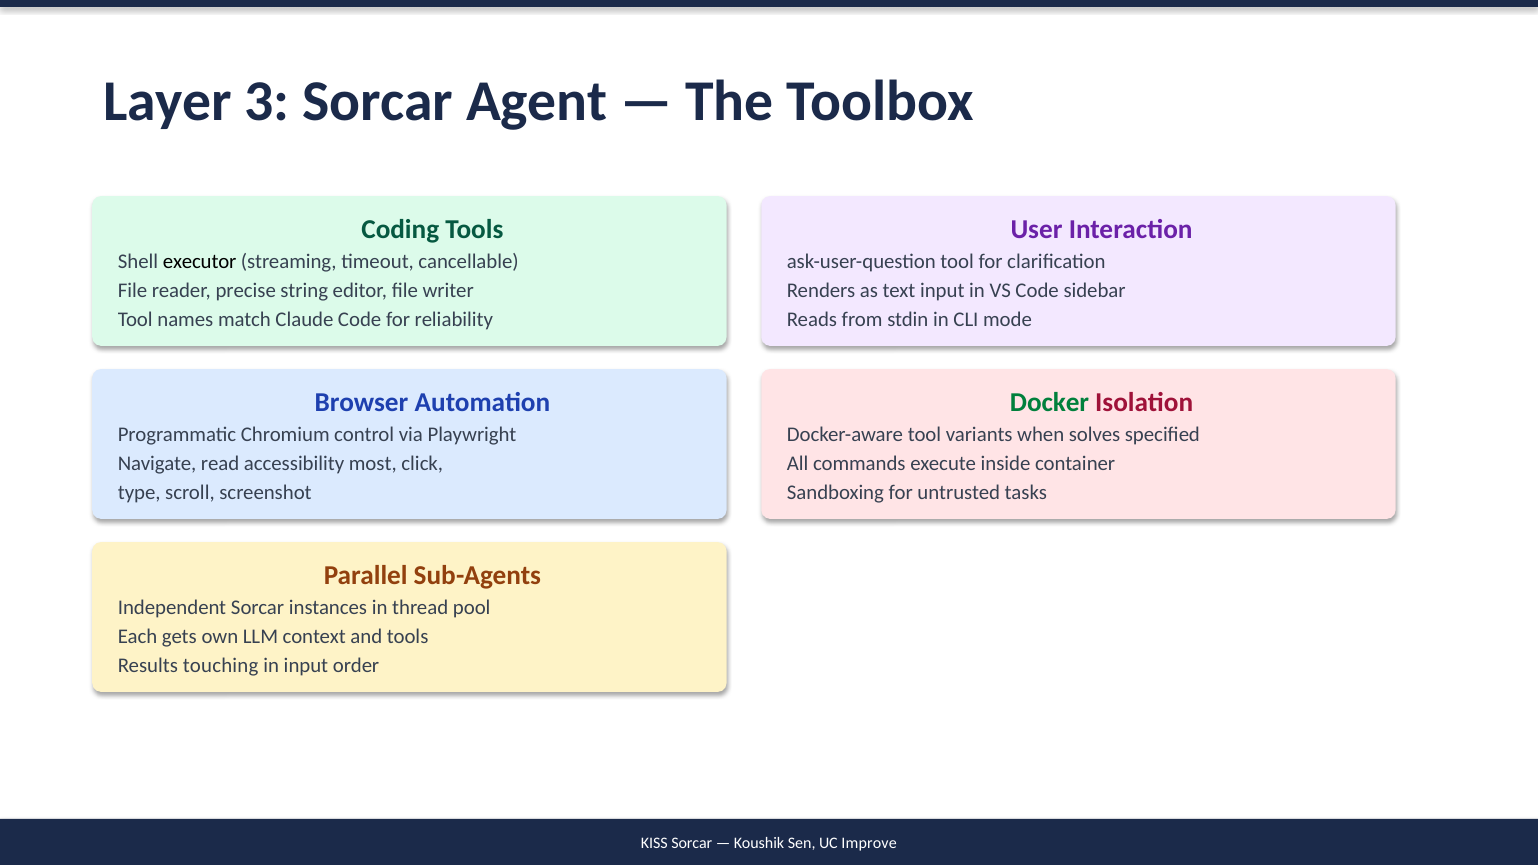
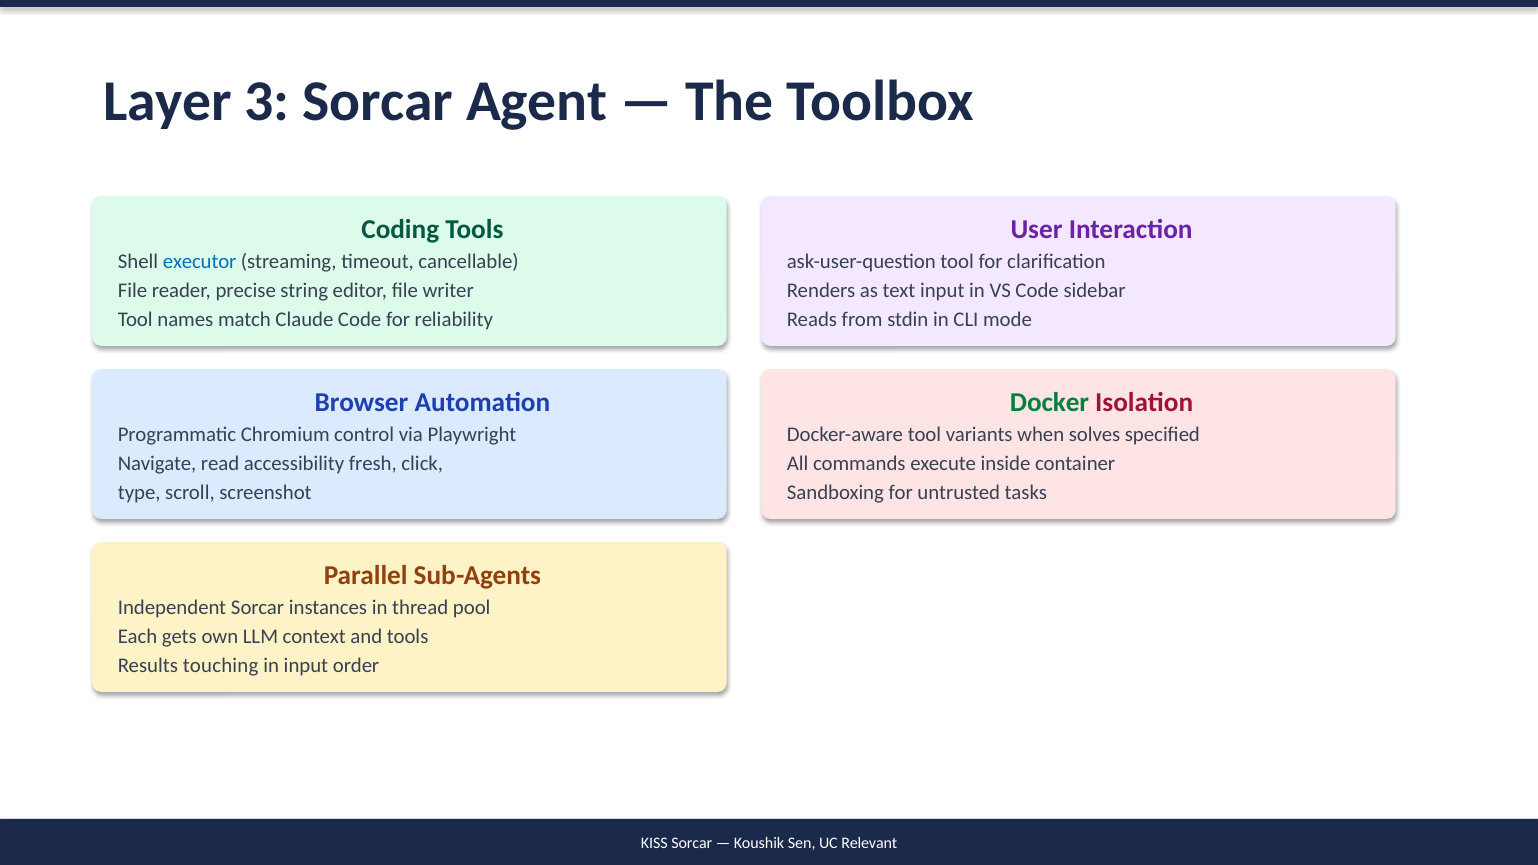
executor colour: black -> blue (200, 262)
most: most -> fresh (373, 464)
Improve: Improve -> Relevant (869, 843)
